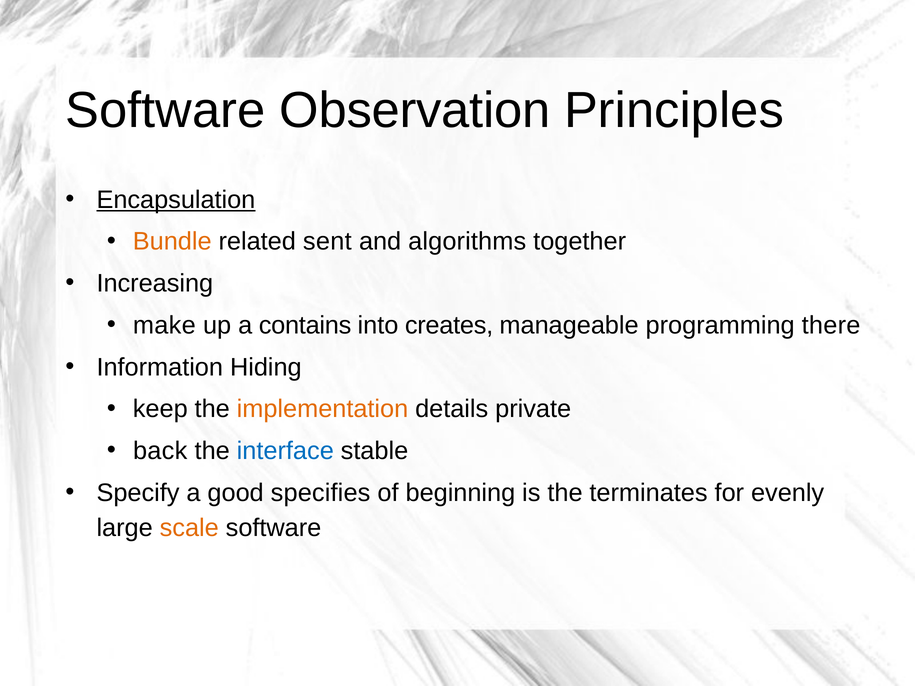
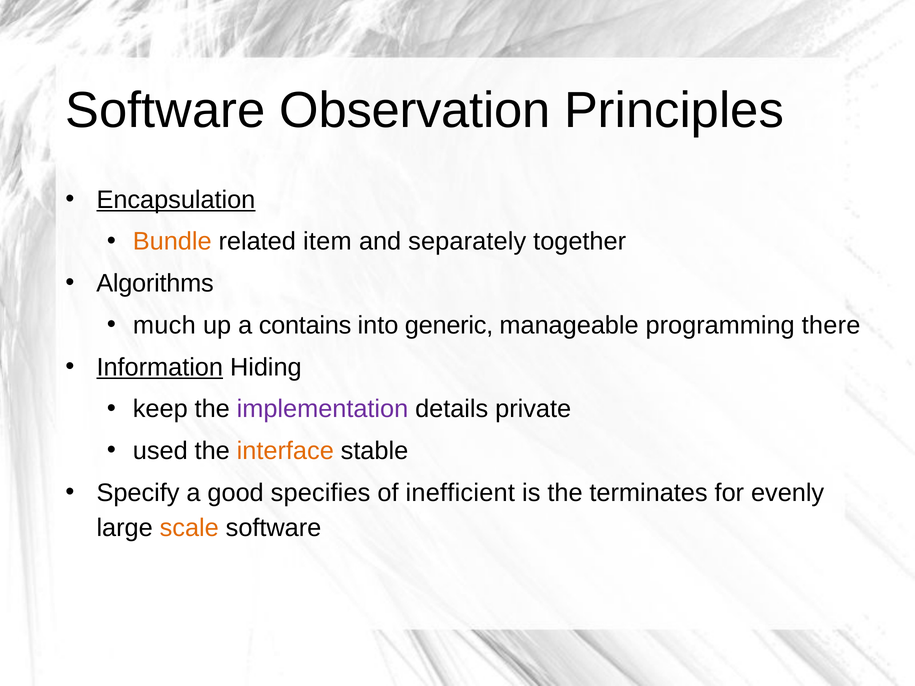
sent: sent -> item (327, 242)
algorithms: algorithms -> separately (467, 242)
Increasing: Increasing -> Algorithms (155, 284)
make: make -> much (164, 325)
creates: creates -> generic (449, 325)
Information underline: none -> present (160, 367)
implementation colour: orange -> purple (322, 409)
back: back -> used (160, 451)
interface colour: blue -> orange (285, 451)
beginning: beginning -> inefficient (460, 493)
